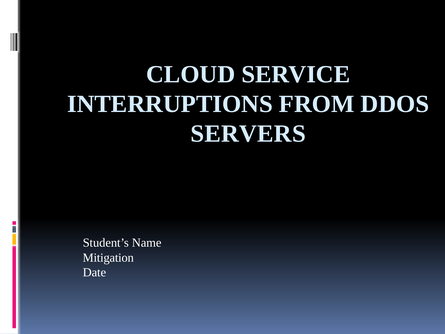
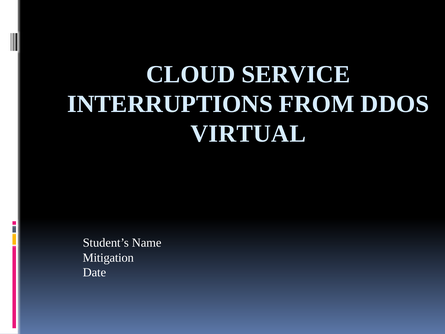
SERVERS: SERVERS -> VIRTUAL (248, 134)
